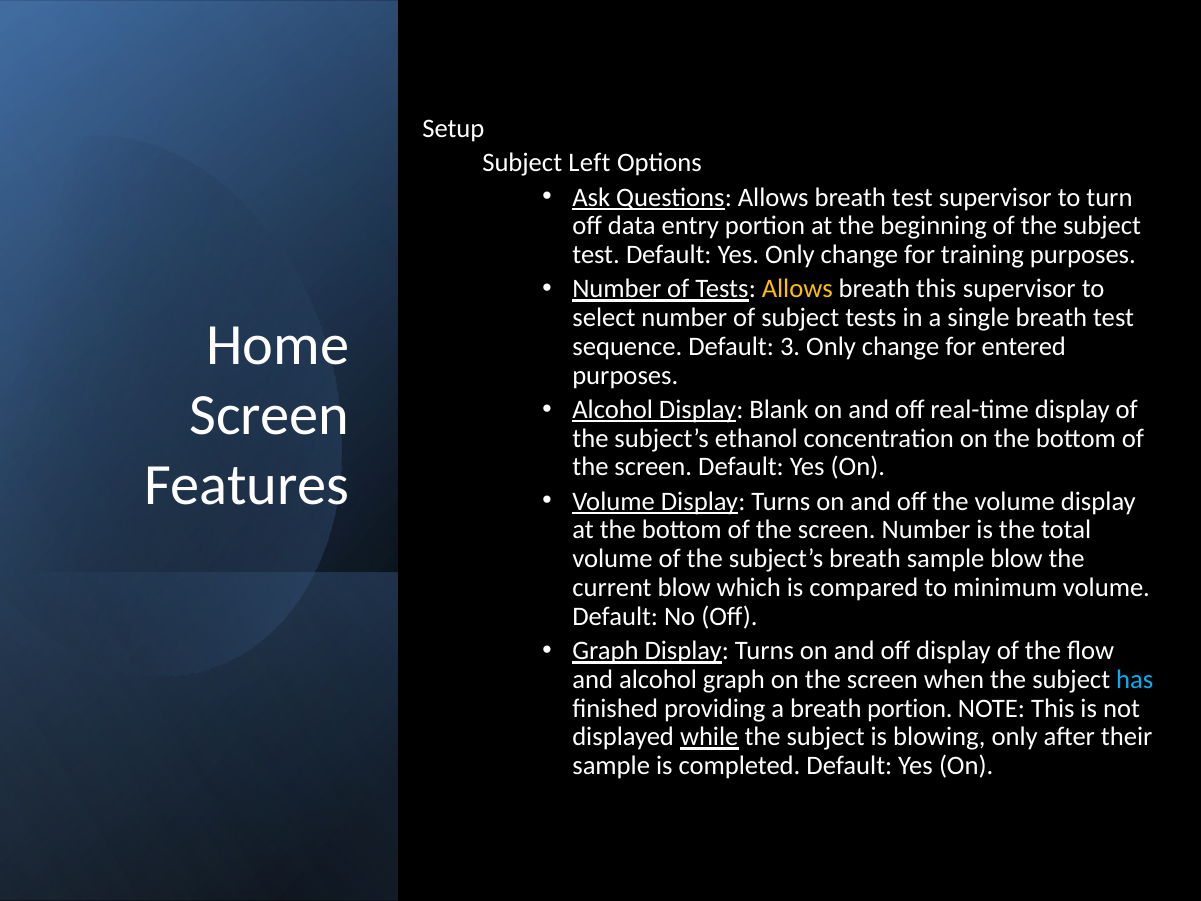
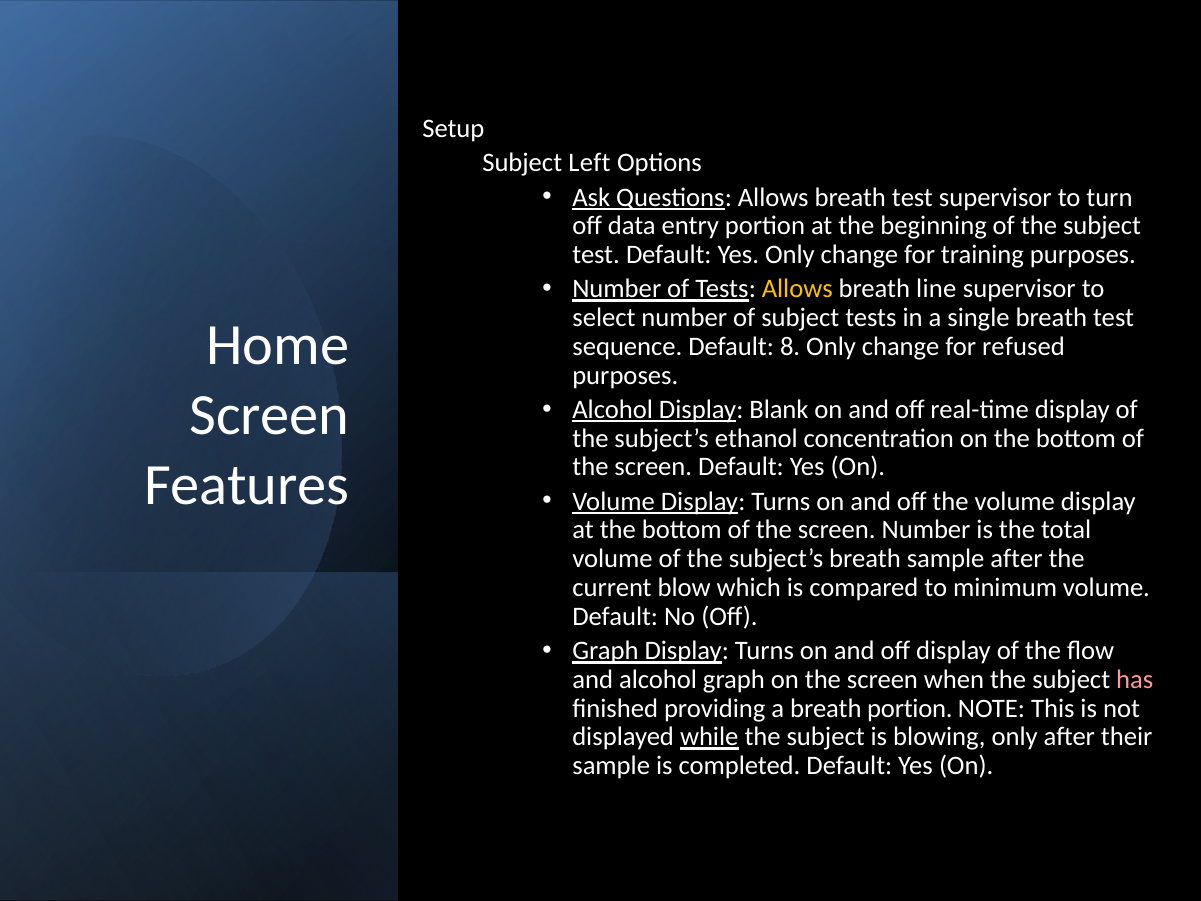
breath this: this -> line (936, 289)
3: 3 -> 8 (790, 346)
entered: entered -> refused (1024, 346)
sample blow: blow -> after (1016, 559)
has colour: light blue -> pink (1135, 679)
